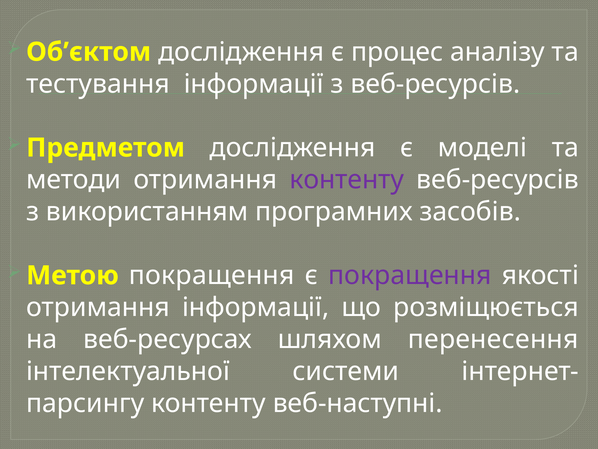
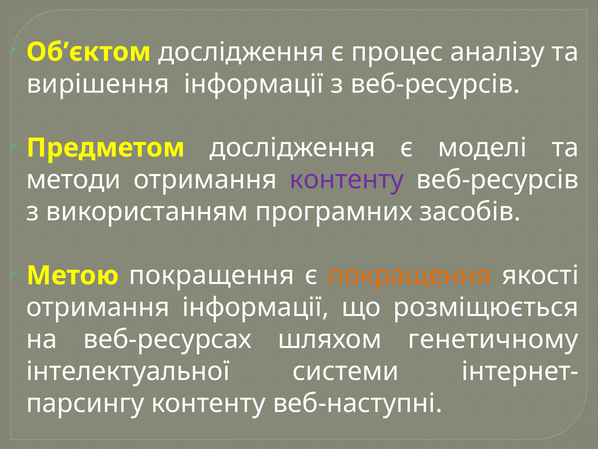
тестування: тестування -> вирішення (98, 84)
покращення colour: purple -> orange (410, 275)
перенесення: перенесення -> генетичному (493, 339)
